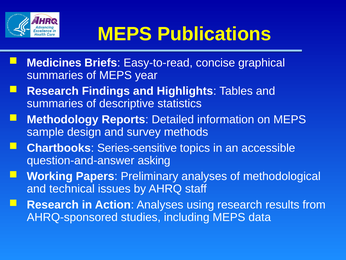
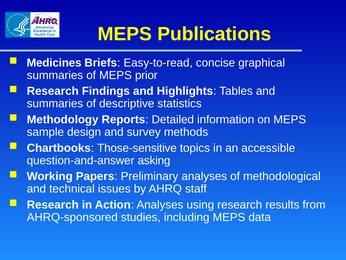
year: year -> prior (146, 75)
Series-sensitive: Series-sensitive -> Those-sensitive (137, 148)
